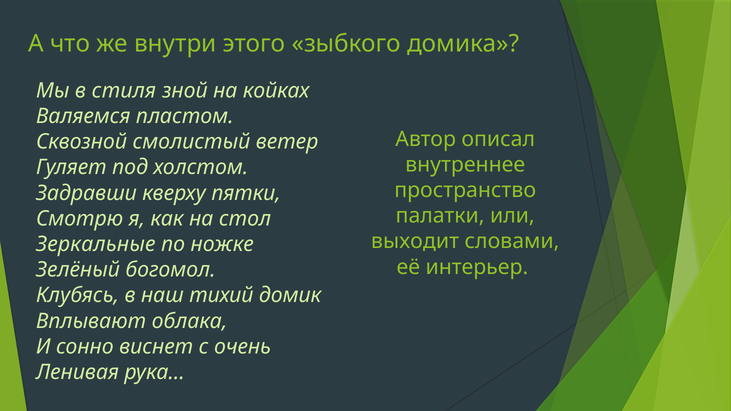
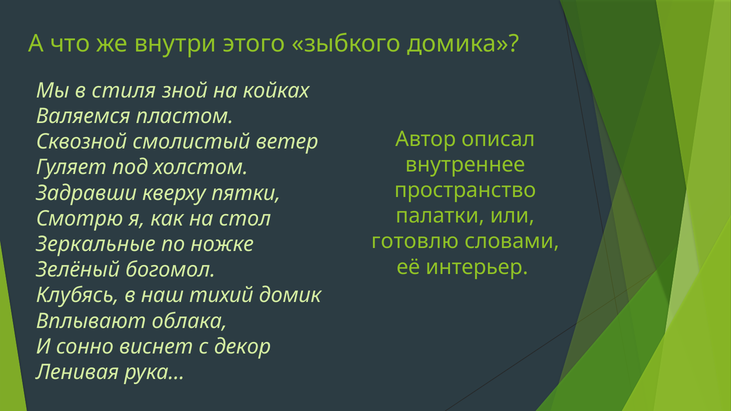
выходит: выходит -> готовлю (415, 242)
очень: очень -> декор (242, 347)
